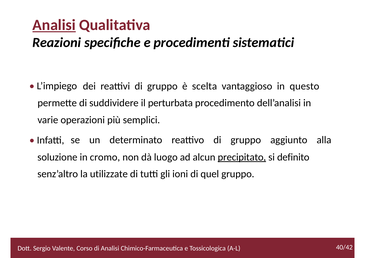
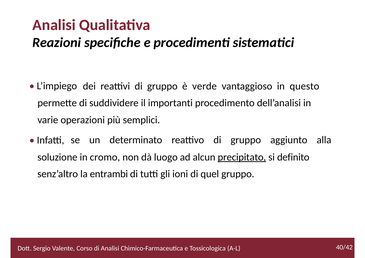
Analisi underline: present -> none (54, 25)
scelta: scelta -> verde (205, 86)
perturbata: perturbata -> importanti (170, 103)
utilizzate: utilizzate -> entrambi (109, 174)
